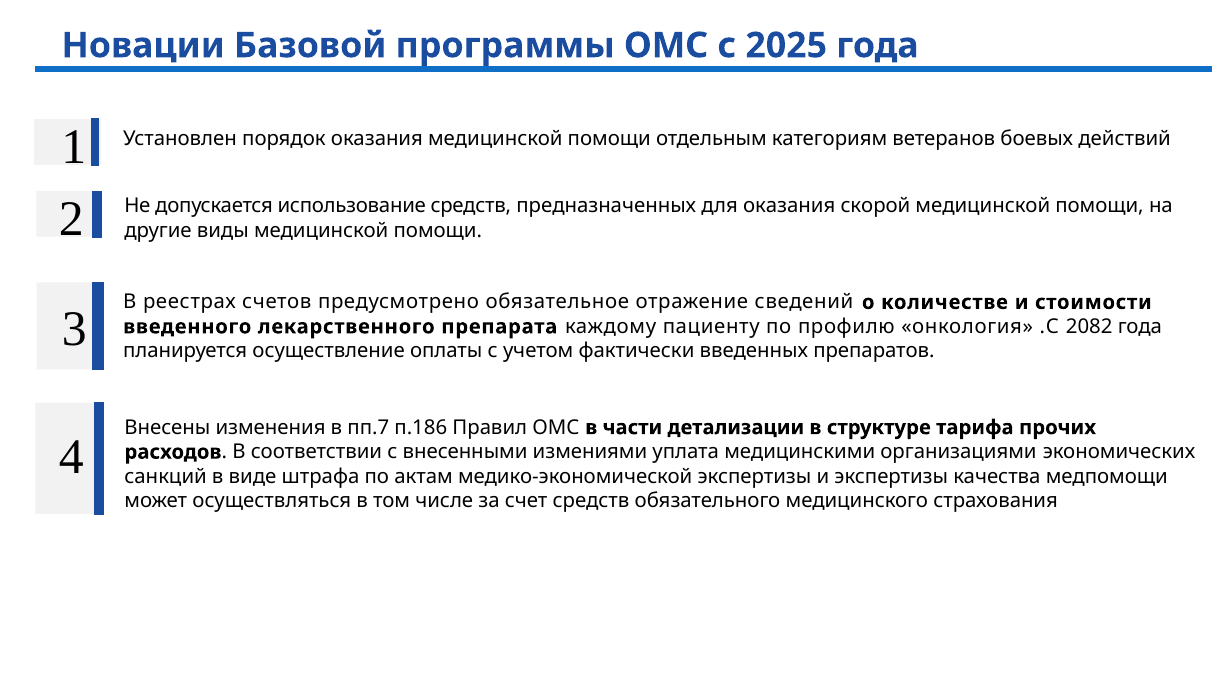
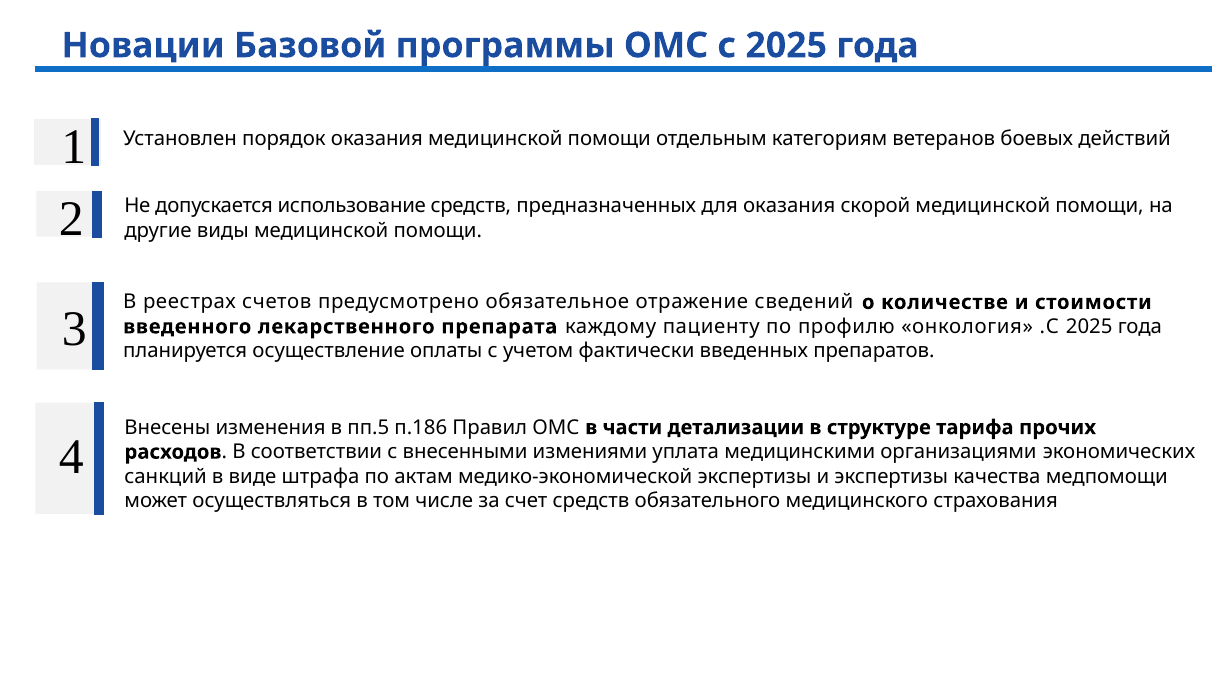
.С 2082: 2082 -> 2025 (1089, 327)
пп.7: пп.7 -> пп.5 (368, 428)
